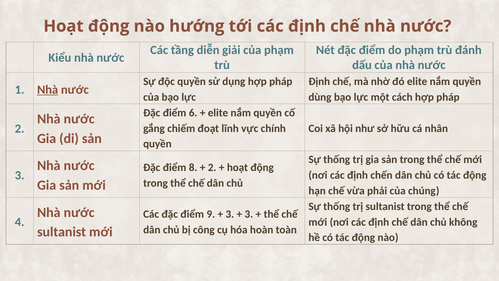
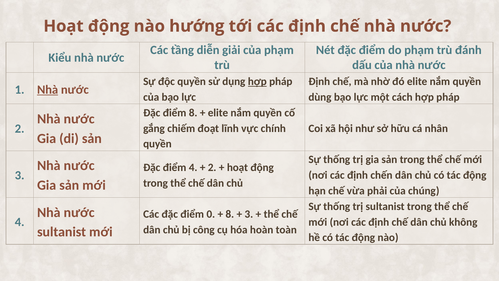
hợp underline: none -> present (257, 82)
điểm 6: 6 -> 8 (193, 113)
điểm 8: 8 -> 4 (193, 167)
9: 9 -> 0 (211, 214)
3: 3 -> 8 (230, 214)
